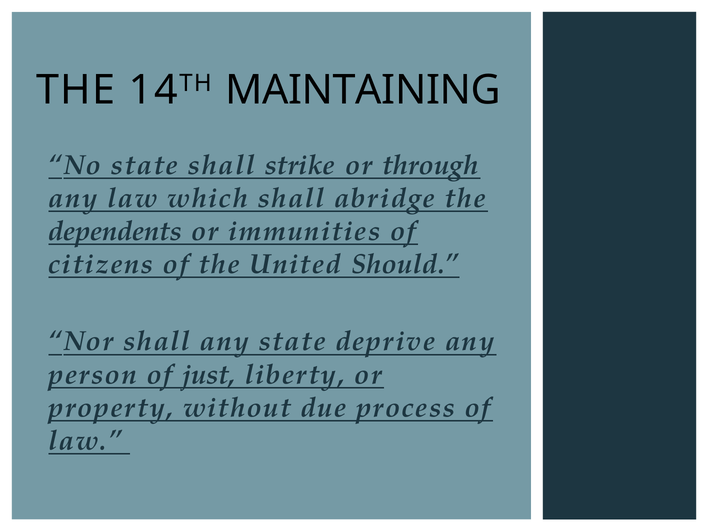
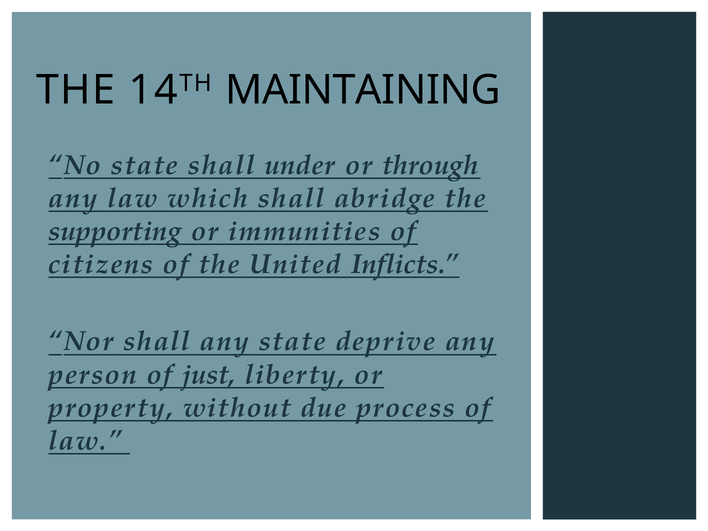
strike: strike -> under (300, 165)
dependents: dependents -> supporting (115, 231)
Should: Should -> Inflicts (405, 264)
